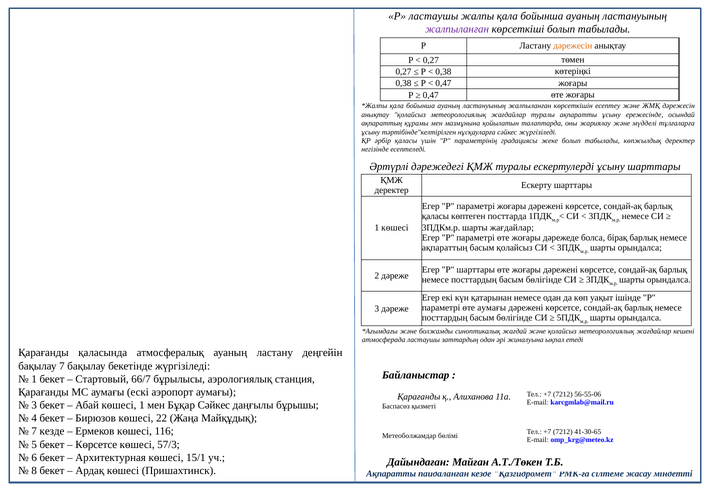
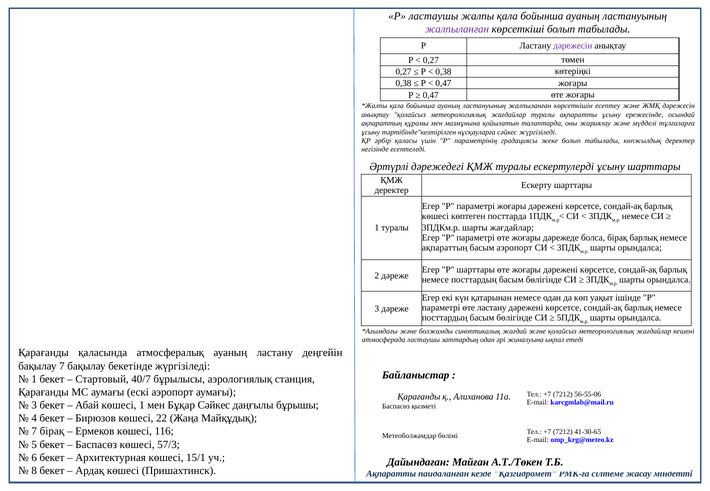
дәрежесін colour: orange -> purple (573, 46)
қаласы: қаласы -> көшесі (435, 217)
1 көшесі: көшесі -> туралы (395, 228)
басым қолайсыз: қолайсыз -> аэропорт (514, 248)
өте аумағы: аумағы -> ластану (492, 308)
66/7: 66/7 -> 40/7 (141, 379)
7 кезде: кезде -> бірақ (52, 432)
Көрсетсе: Көрсетсе -> Баспасөз (96, 445)
